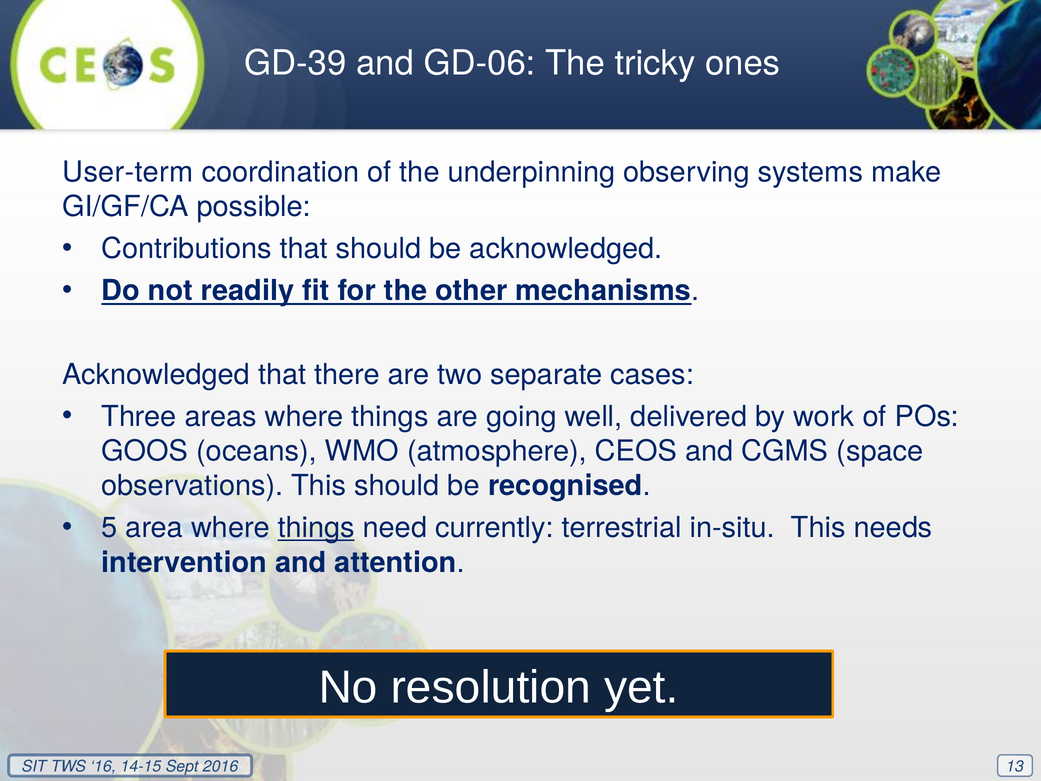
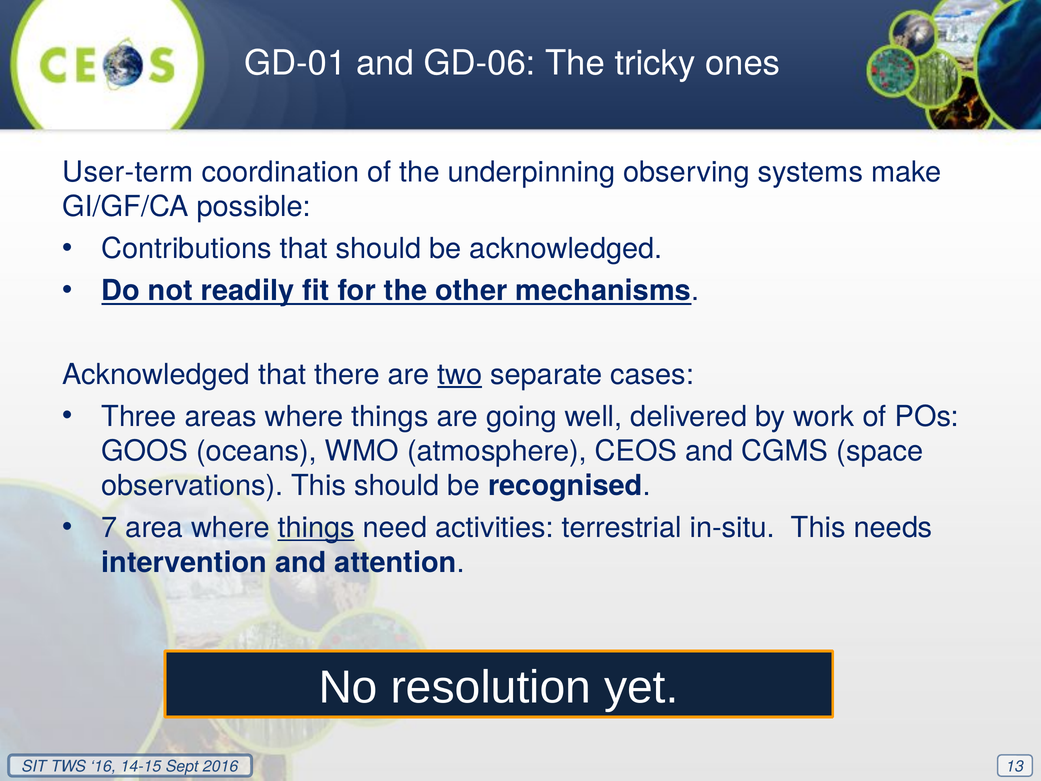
GD-39: GD-39 -> GD-01 (296, 63)
two underline: none -> present (460, 374)
5: 5 -> 7 (109, 528)
currently: currently -> activities (495, 528)
